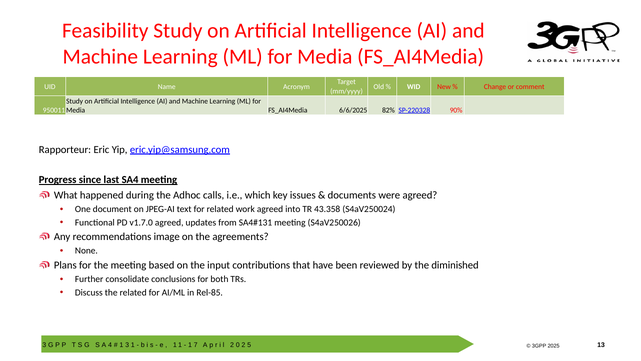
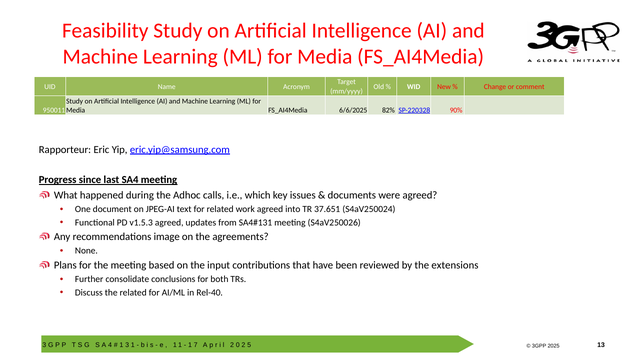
43.358: 43.358 -> 37.651 (327, 209)
v1.7.0: v1.7.0 -> v1.5.3 (141, 222)
diminished: diminished -> extensions (455, 265)
Rel-85: Rel-85 -> Rel-40 (210, 292)
